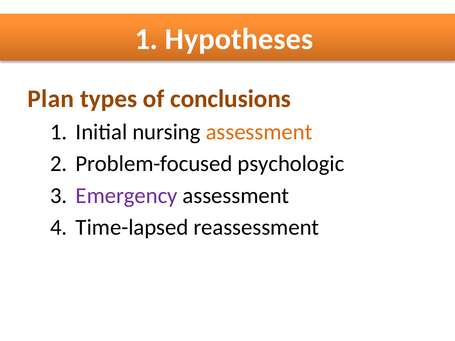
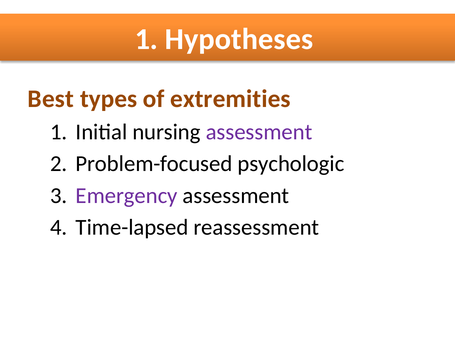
Plan: Plan -> Best (51, 99)
conclusions: conclusions -> extremities (230, 99)
assessment colour: orange -> purple (259, 132)
